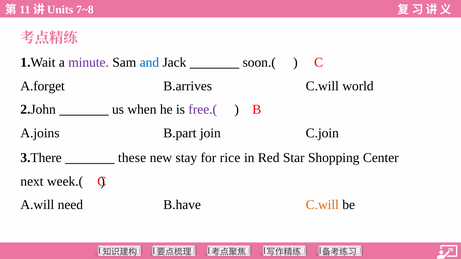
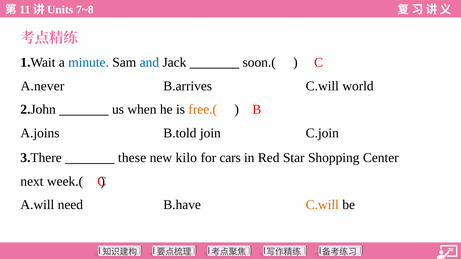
minute colour: purple -> blue (89, 62)
A.forget: A.forget -> A.never (42, 86)
free.( colour: purple -> orange (203, 110)
B.part: B.part -> B.told (180, 133)
stay: stay -> kilo (186, 158)
rice: rice -> cars (230, 158)
